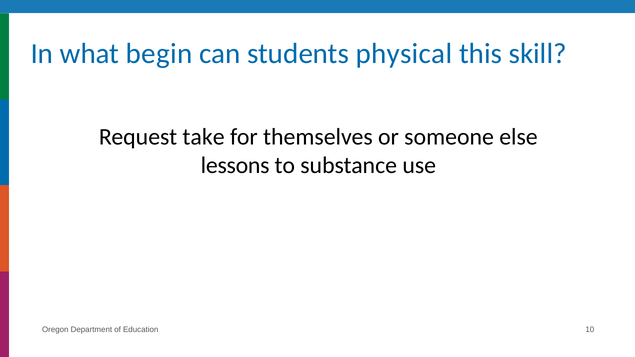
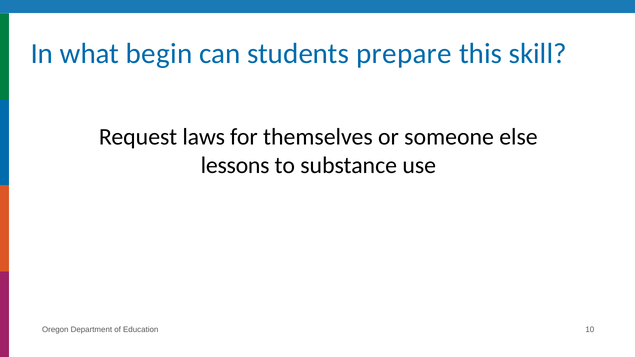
physical: physical -> prepare (404, 53)
take: take -> laws (204, 137)
